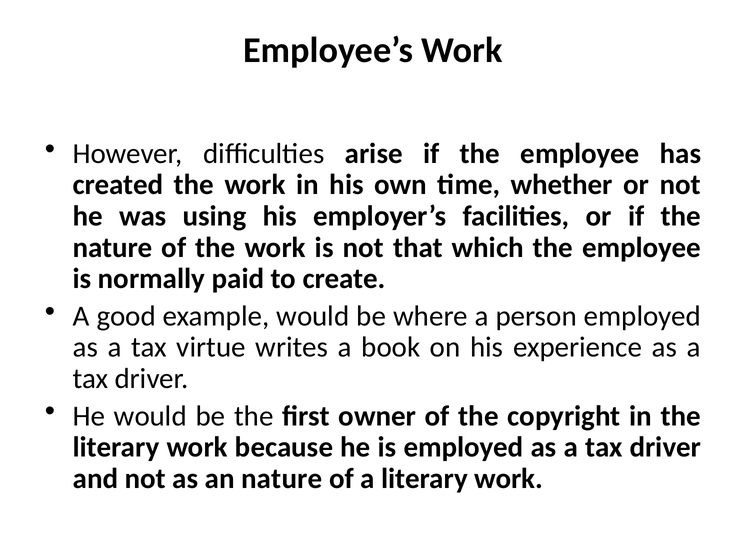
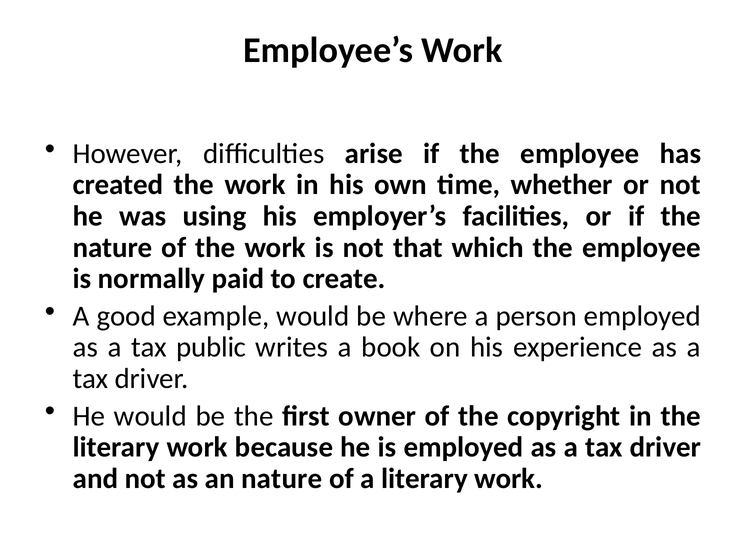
virtue: virtue -> public (211, 348)
